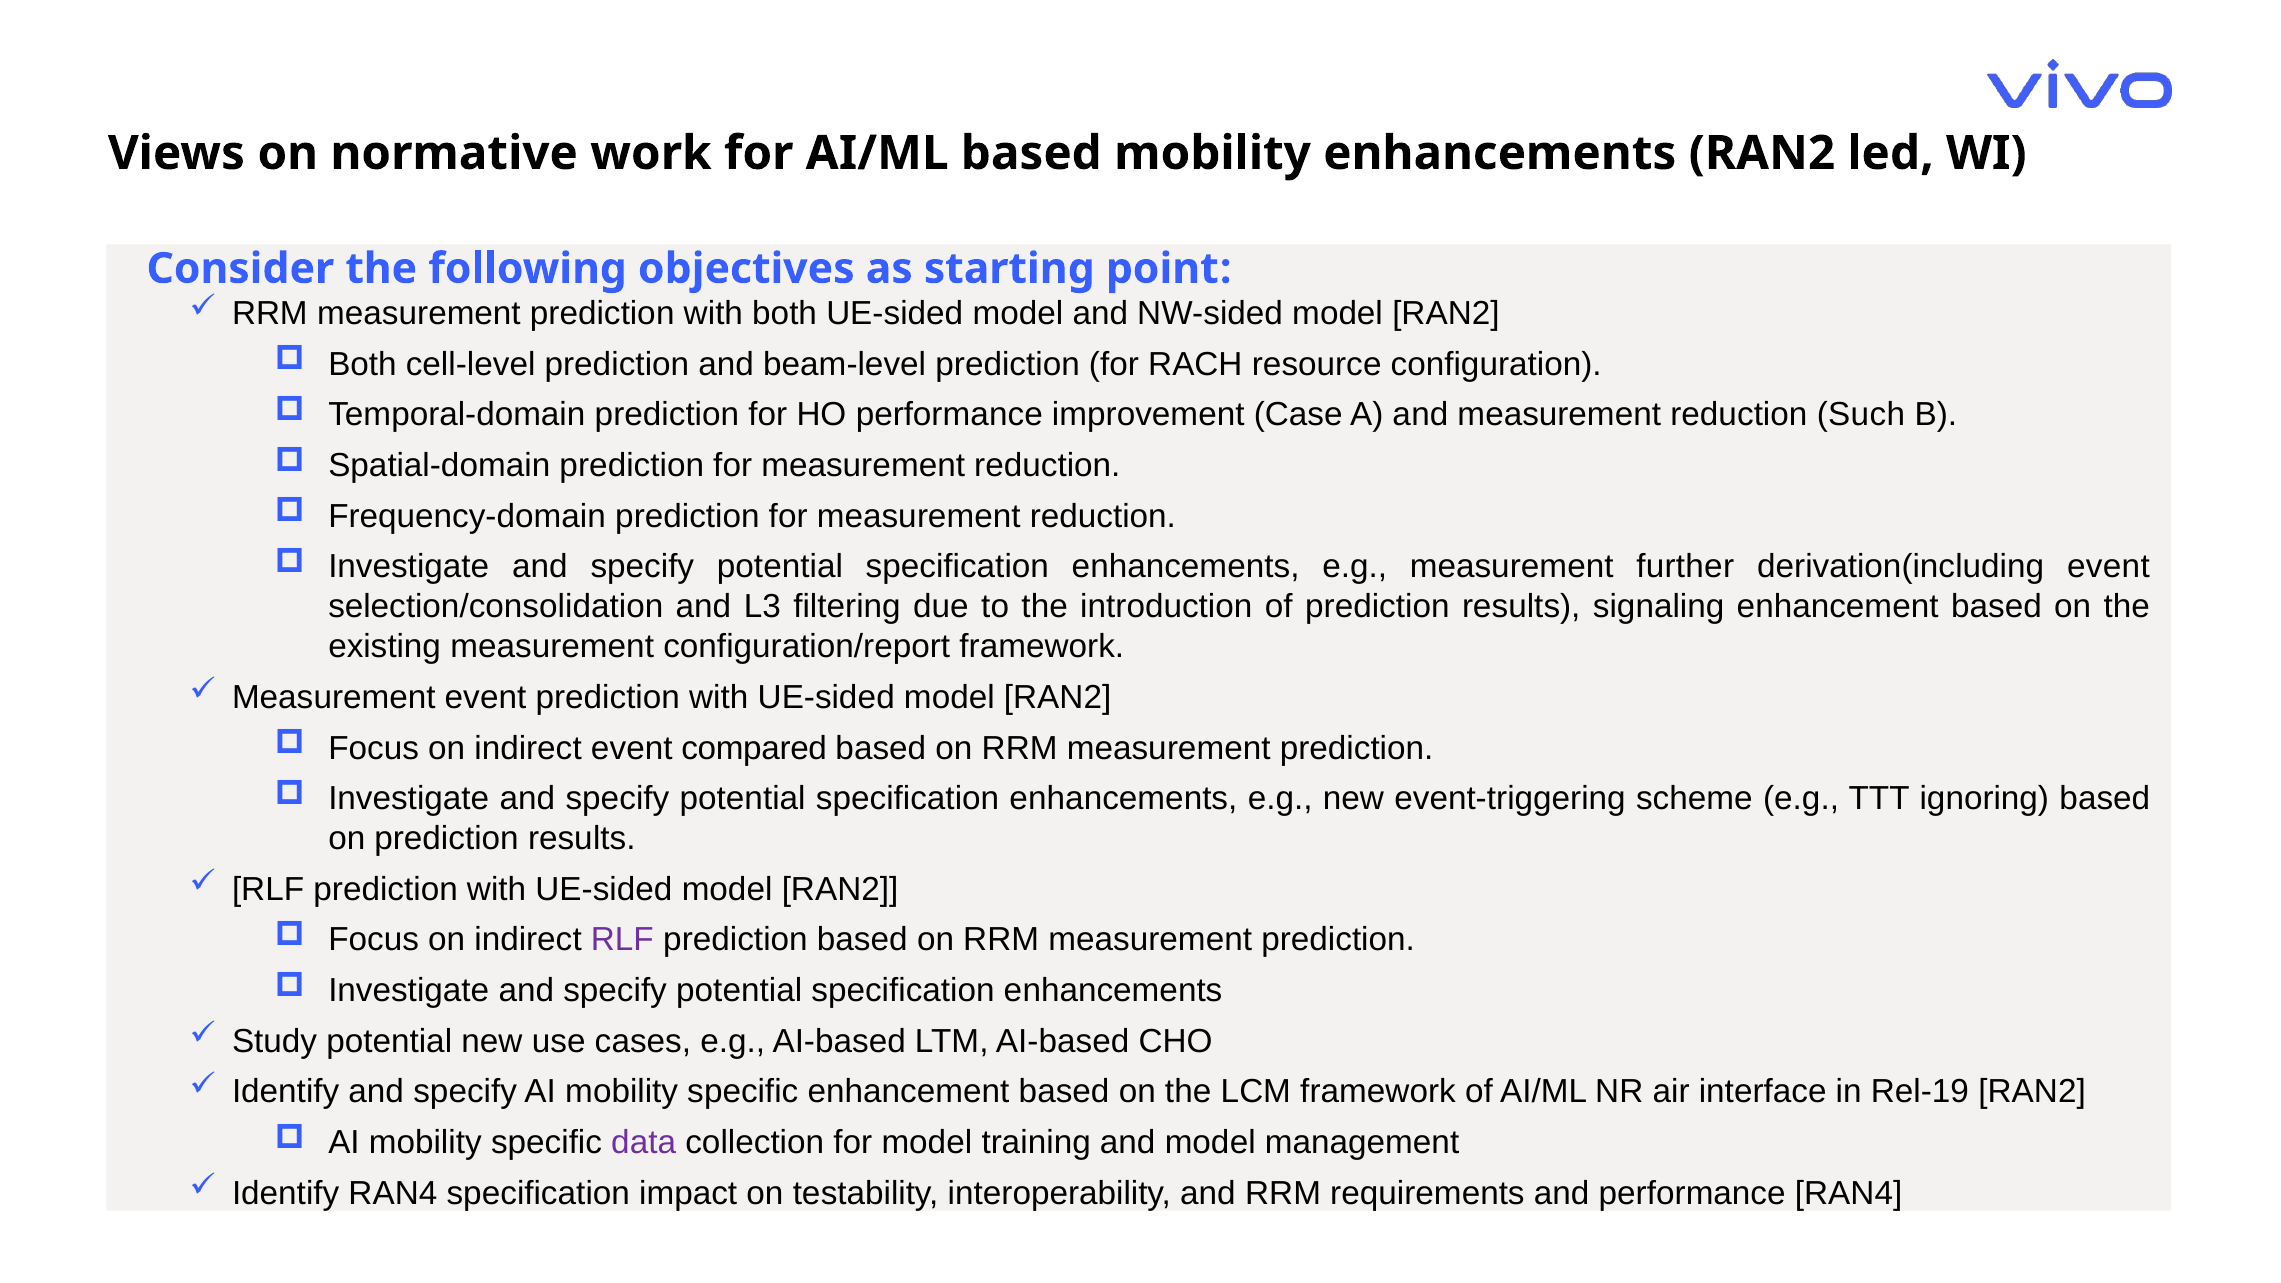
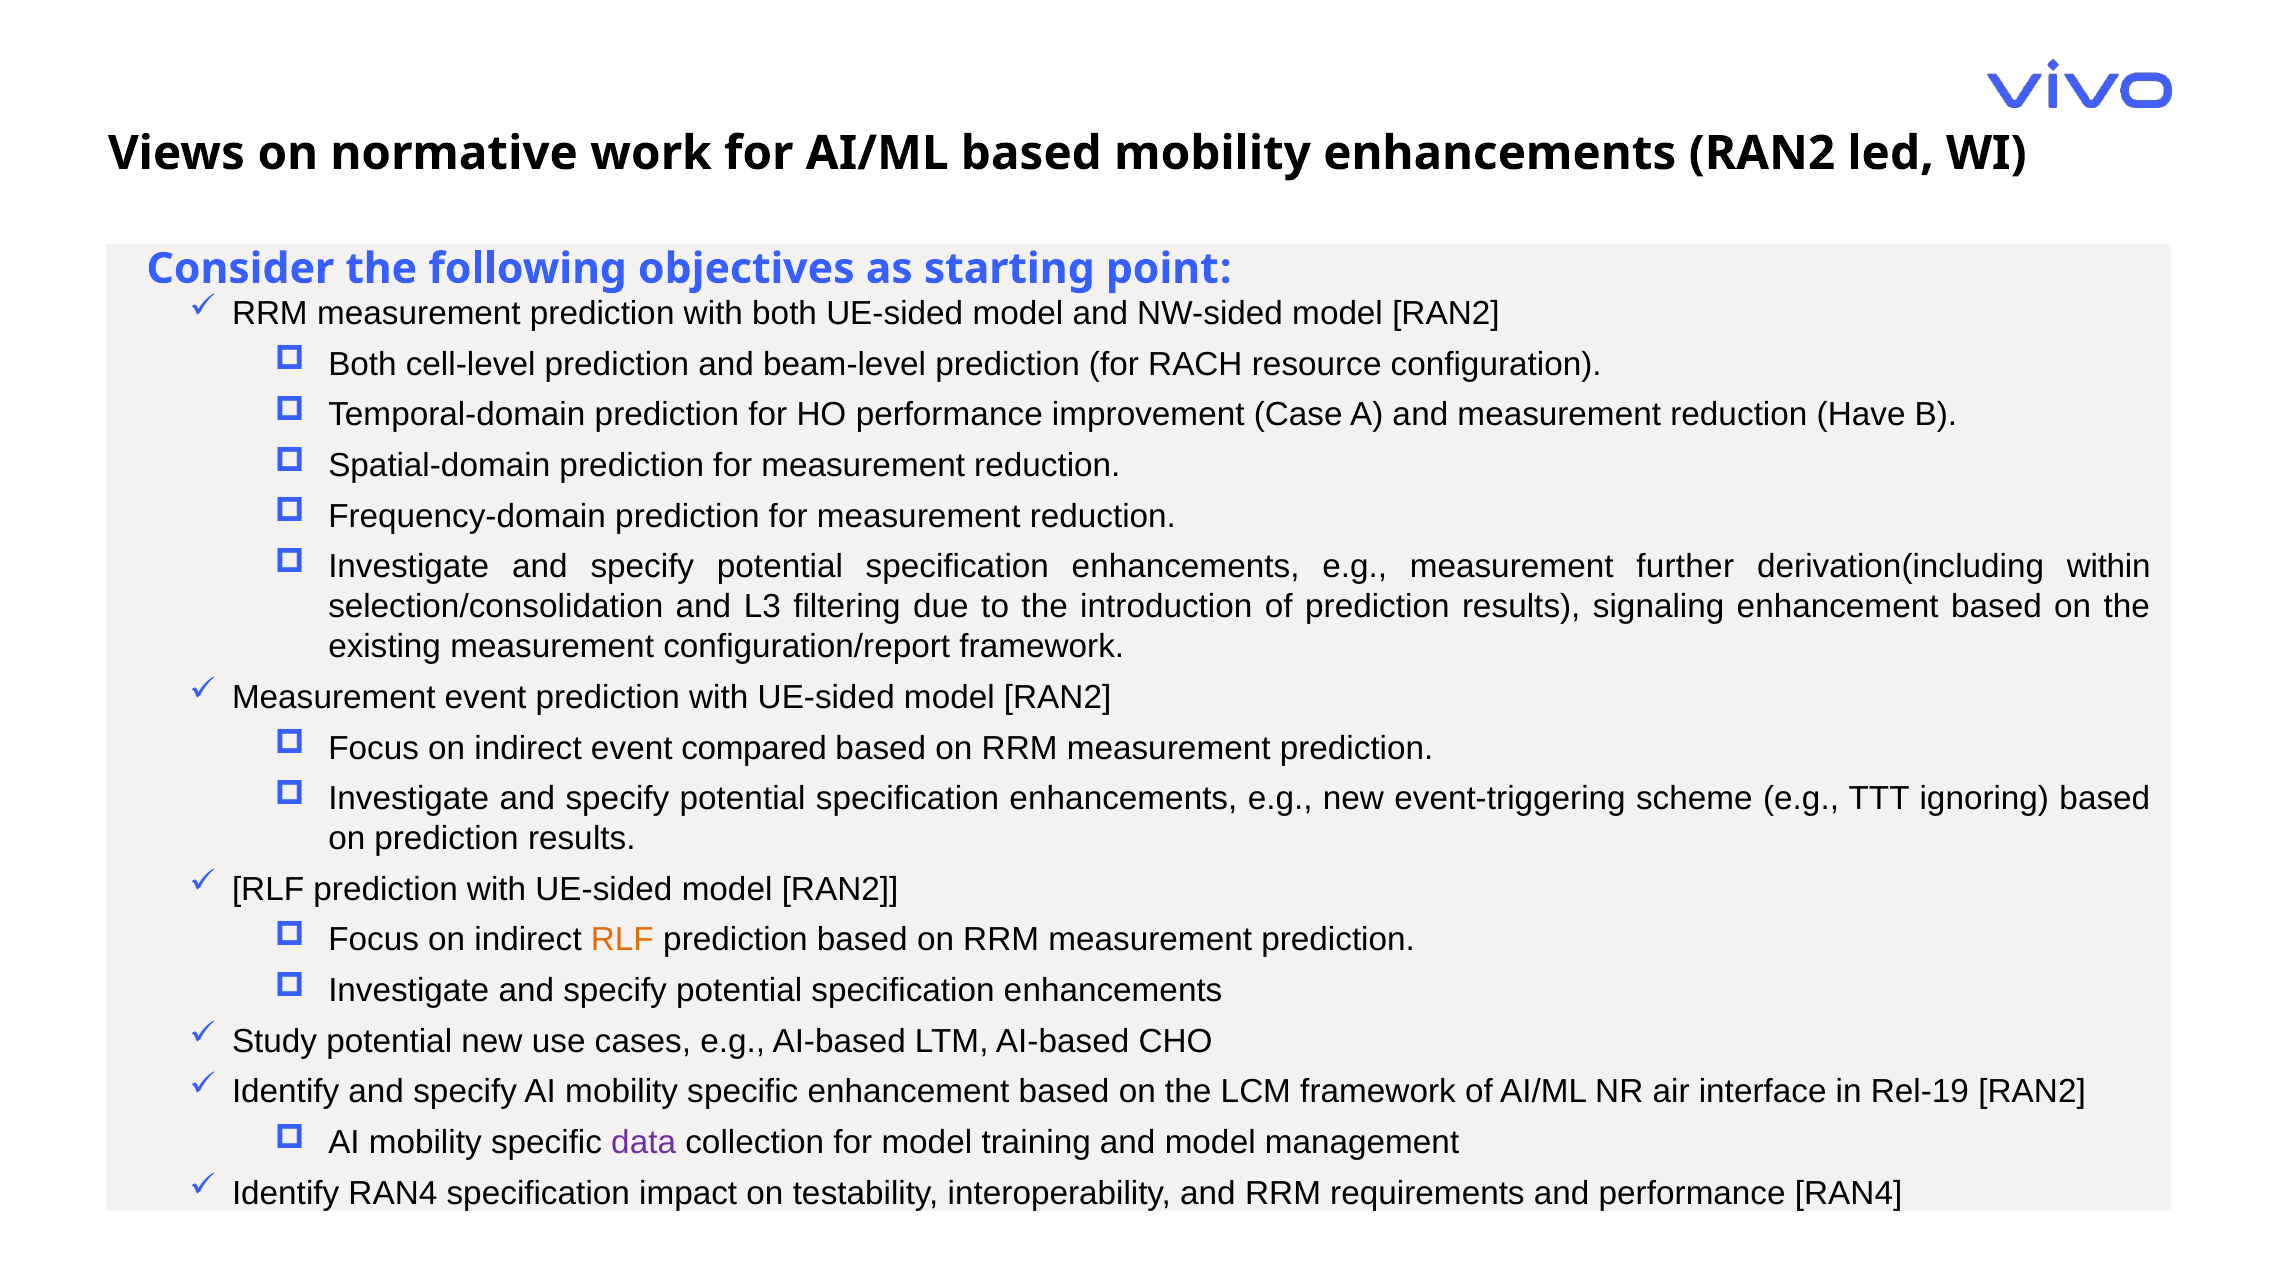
Such: Such -> Have (1861, 415)
derivation(including event: event -> within (2109, 567)
RLF colour: purple -> orange (622, 940)
